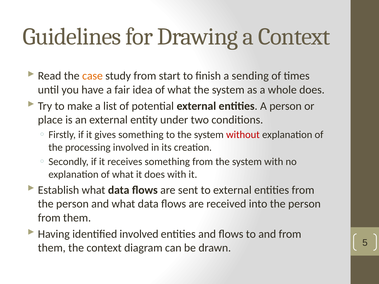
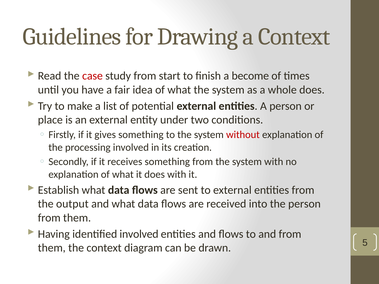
case colour: orange -> red (92, 76)
sending: sending -> become (250, 76)
person: person -> output (72, 204)
